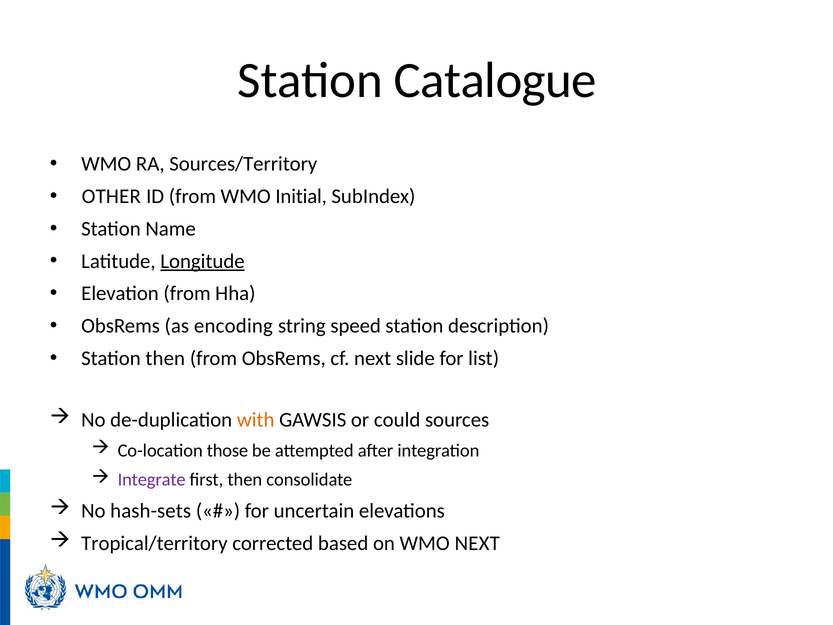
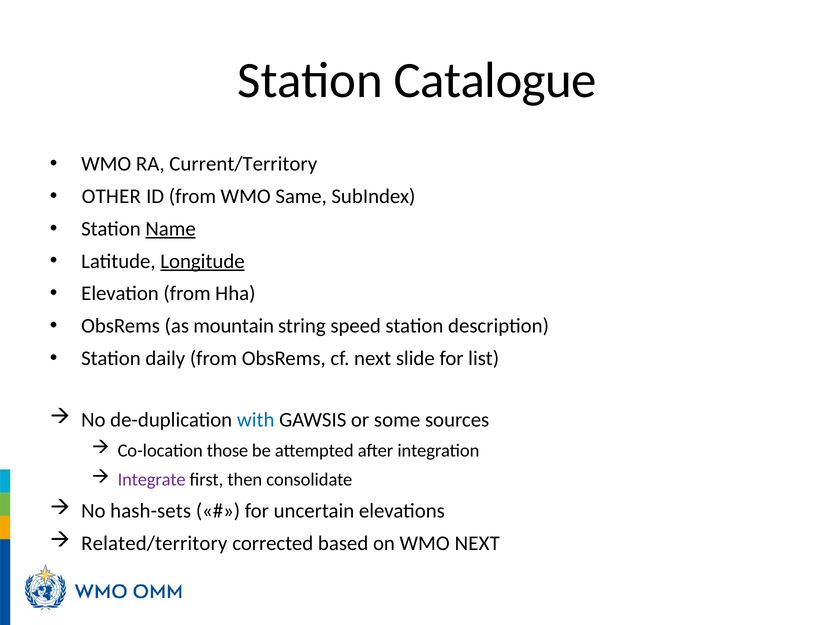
Sources/Territory: Sources/Territory -> Current/Territory (243, 164)
Initial: Initial -> Same (301, 196)
Name underline: none -> present (171, 229)
encoding: encoding -> mountain (234, 326)
Station then: then -> daily (165, 358)
with colour: orange -> blue (256, 420)
could: could -> some (397, 420)
Tropical/territory: Tropical/territory -> Related/territory (154, 543)
